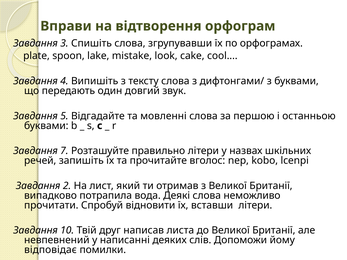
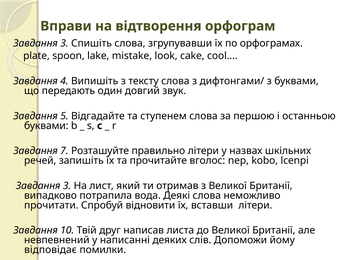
мовленні: мовленні -> ступенем (163, 116)
2: 2 -> 3 (67, 186)
